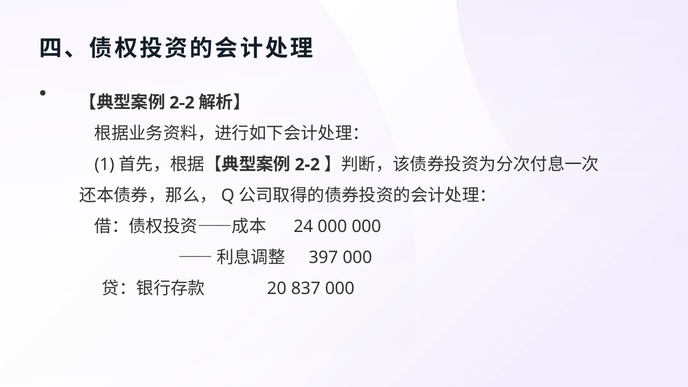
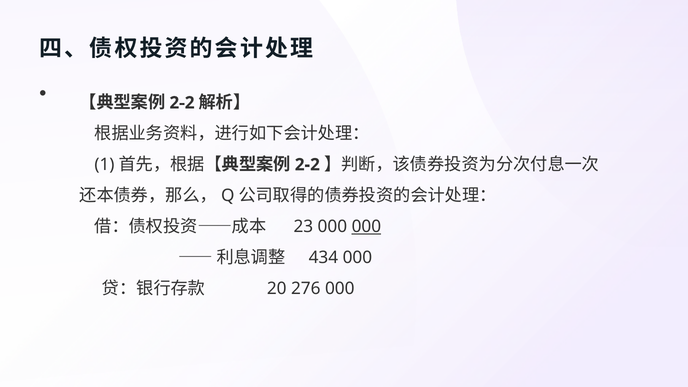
24: 24 -> 23 (303, 227)
000 underline: none -> present (366, 227)
397: 397 -> 434 (323, 258)
837: 837 -> 276 (306, 289)
